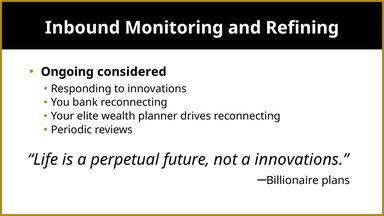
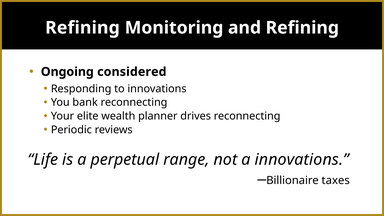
Inbound: Inbound -> Refining (82, 28)
future: future -> range (186, 160)
plans: plans -> taxes (336, 180)
